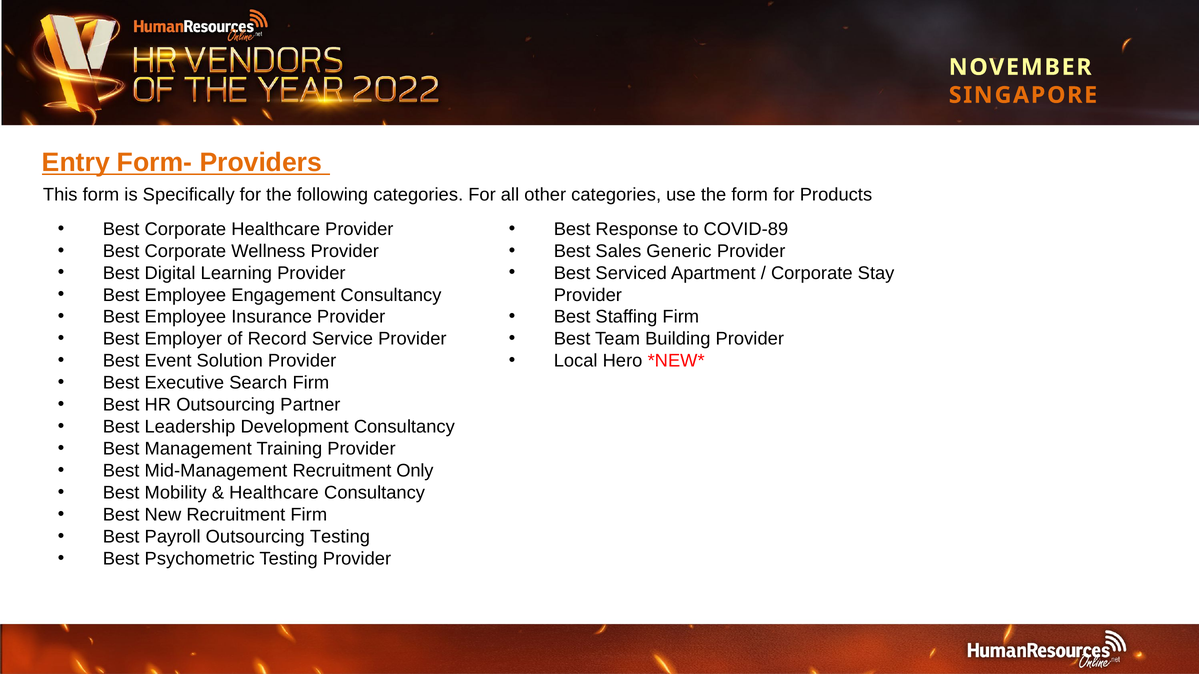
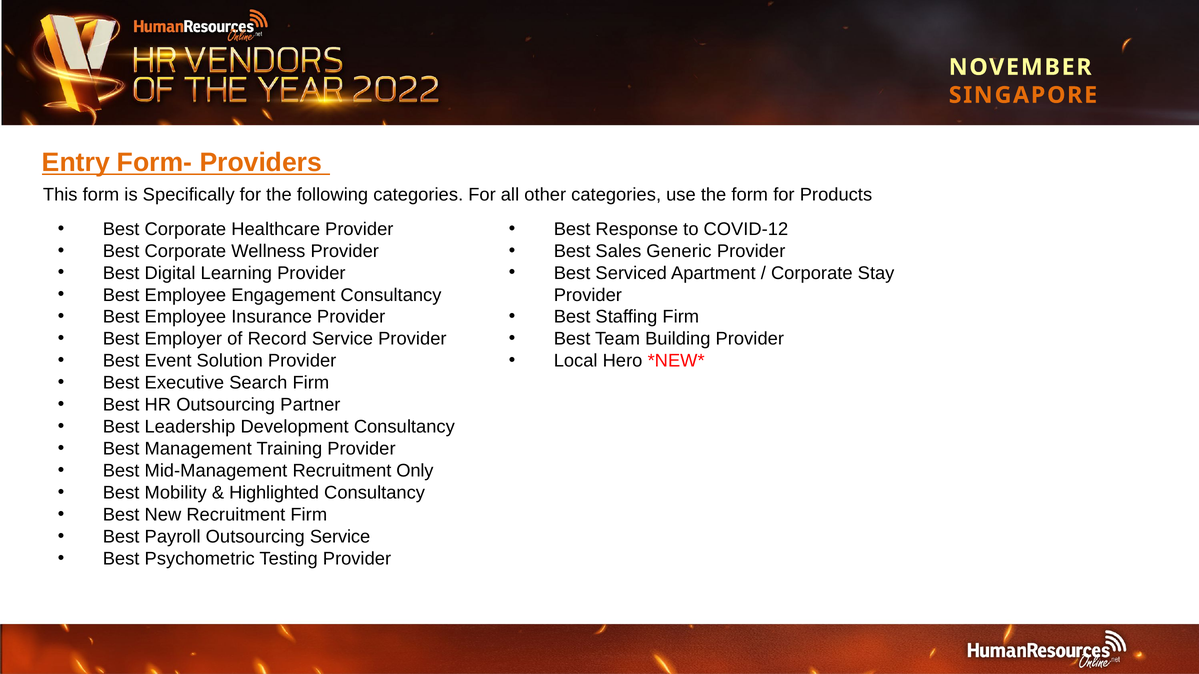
COVID-89: COVID-89 -> COVID-12 (746, 229)
Healthcare: Healthcare -> Highlighted (274, 493)
Outsourcing Testing: Testing -> Service (340, 537)
